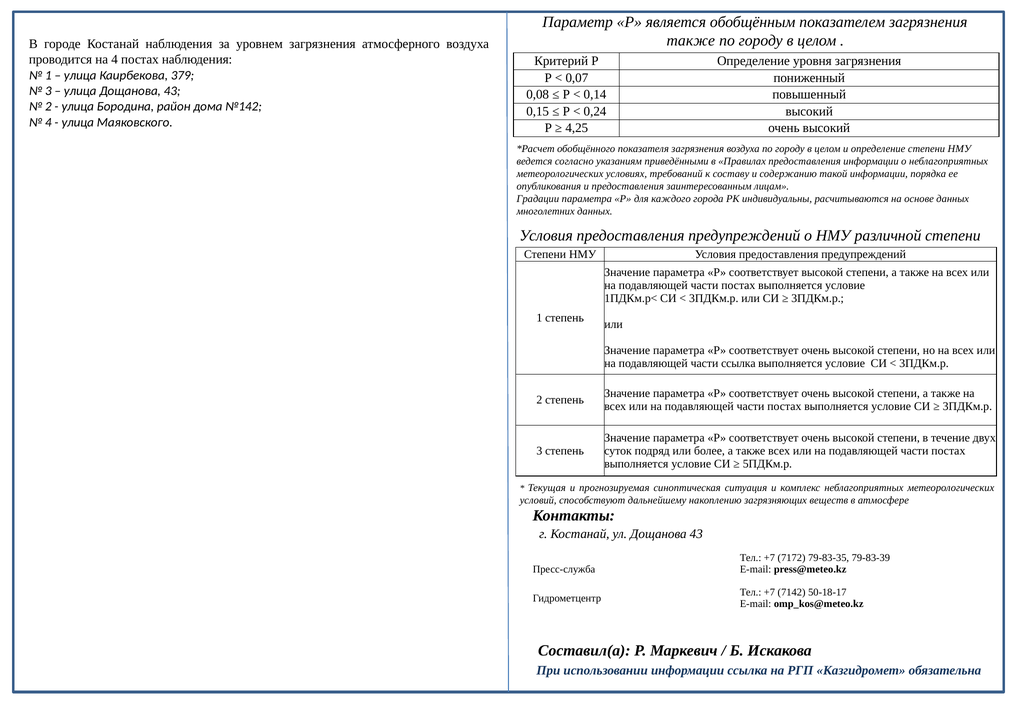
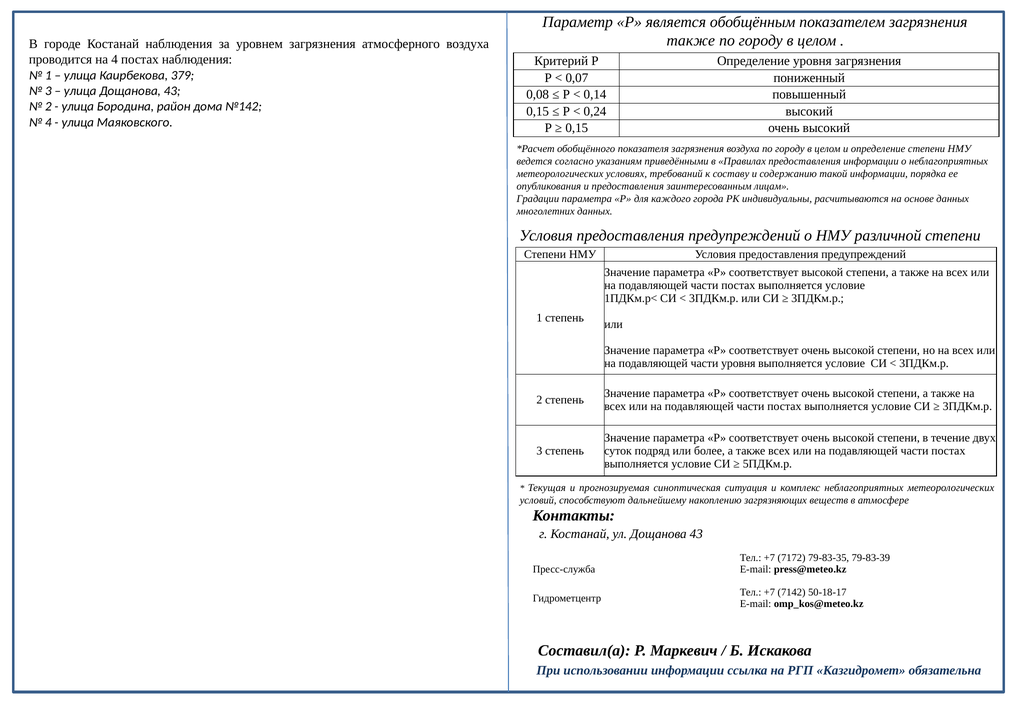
4,25: 4,25 -> 0,15 (577, 128)
части ссылка: ссылка -> уровня (738, 363)
